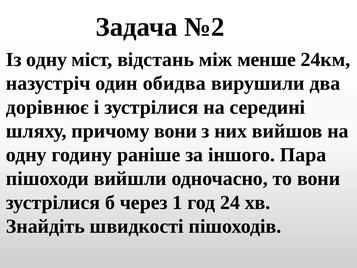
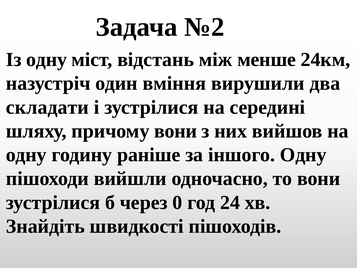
обидва: обидва -> вміння (174, 83)
дорівнює: дорівнює -> складати (47, 107)
іншого Пара: Пара -> Одну (303, 155)
1: 1 -> 0 (177, 202)
